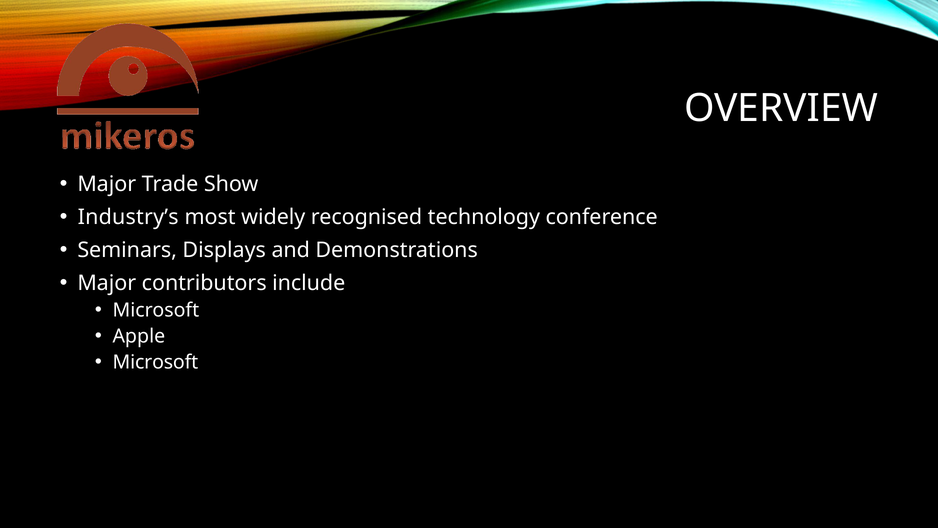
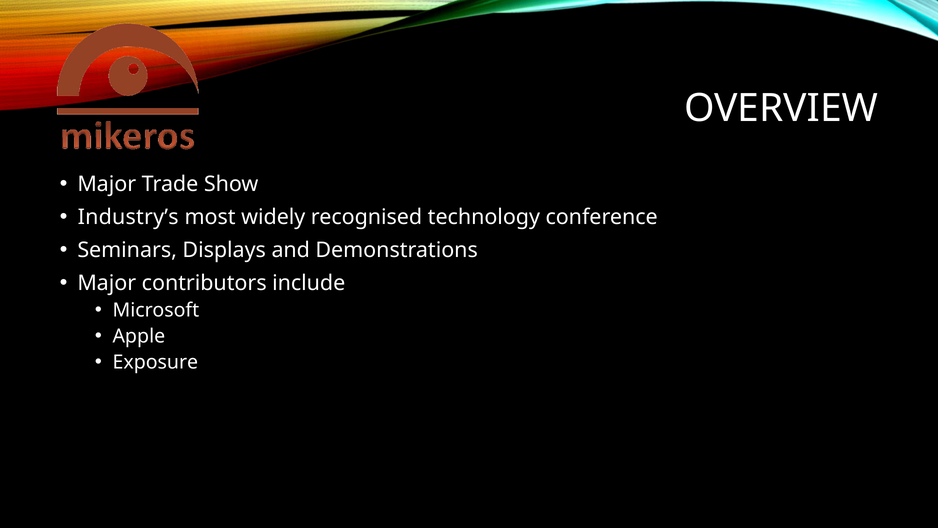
Microsoft: Microsoft -> Exposure (155, 362)
